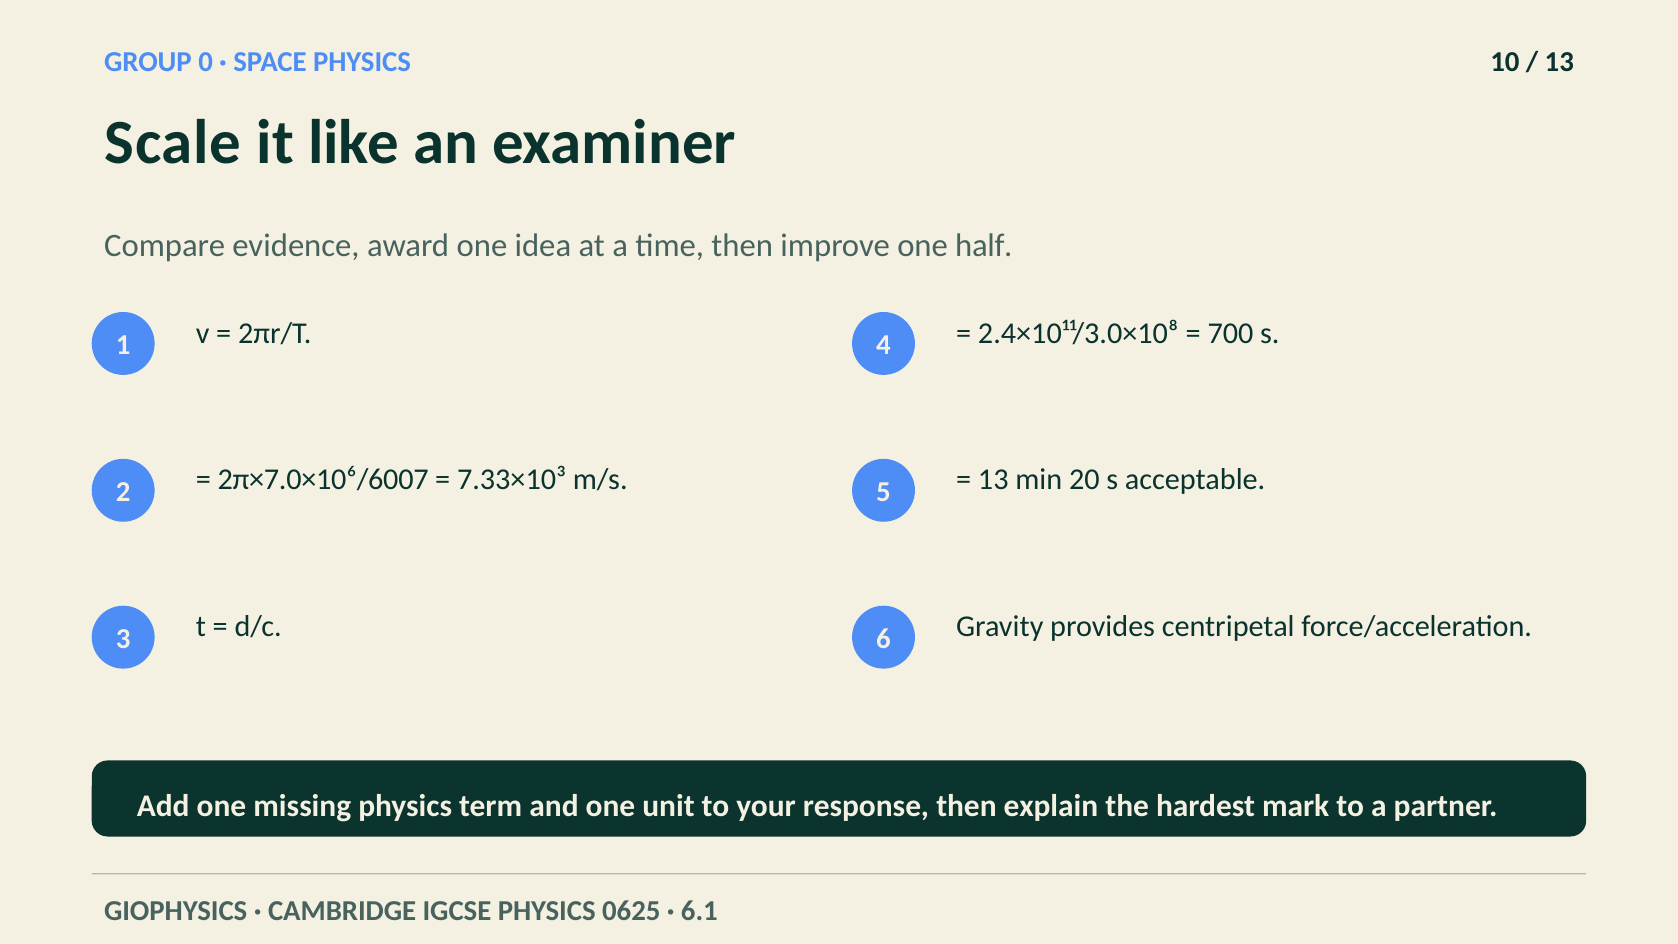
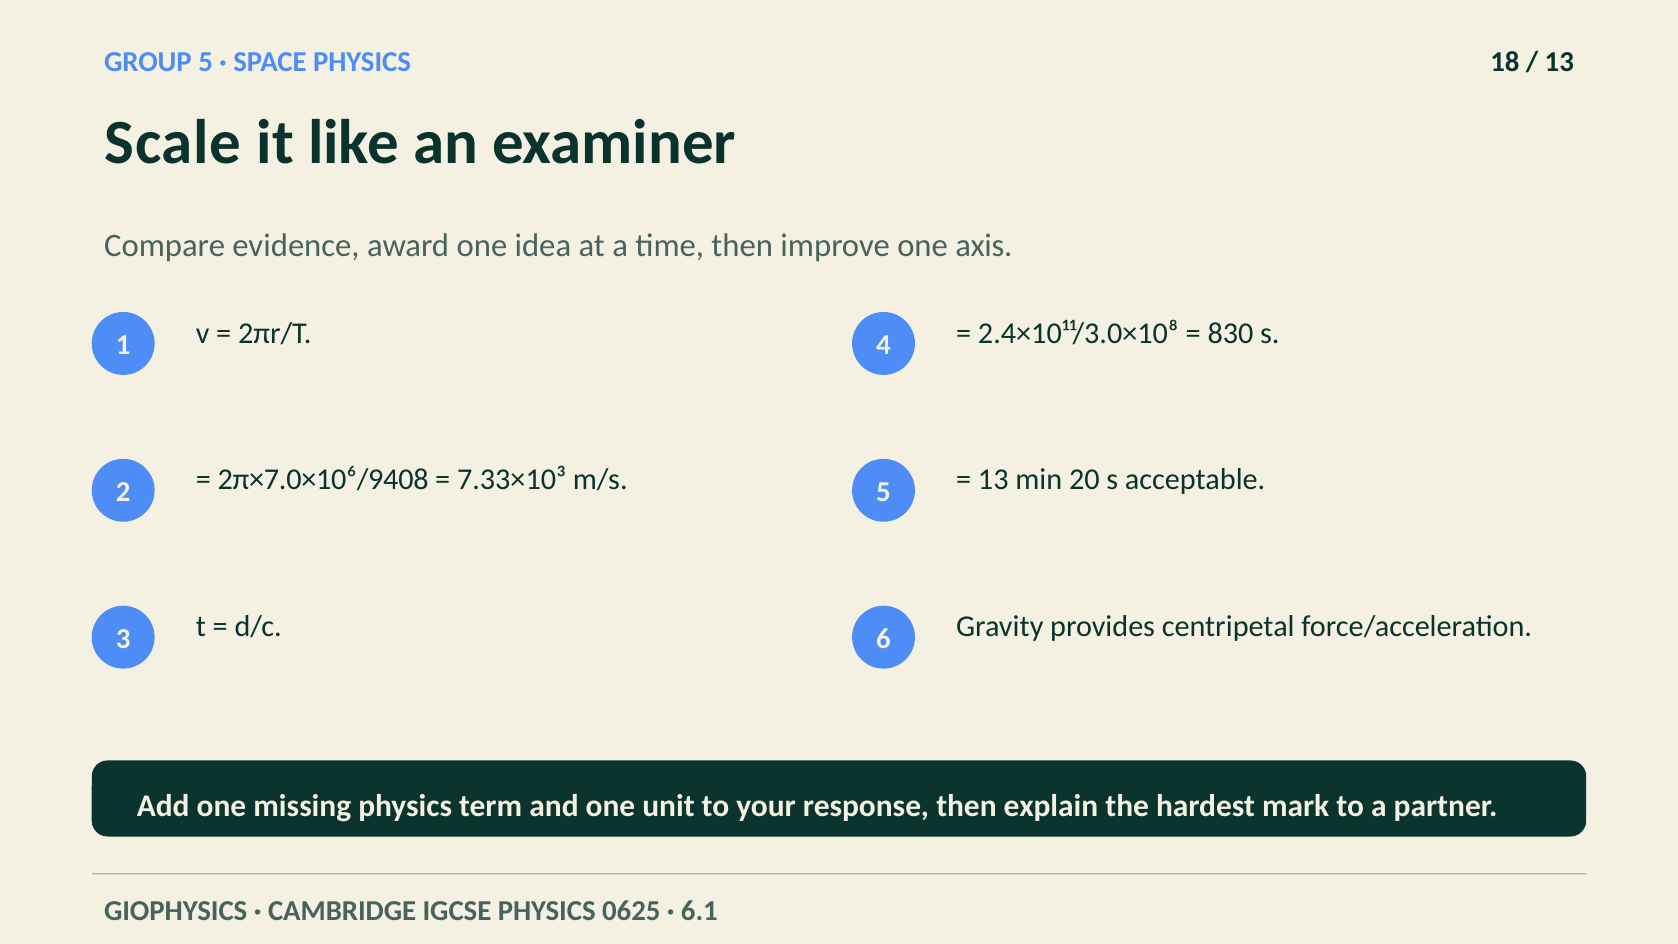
GROUP 0: 0 -> 5 (206, 62)
10: 10 -> 18 (1505, 62)
half: half -> axis (984, 246)
700: 700 -> 830 (1230, 333)
2π×7.0×10⁶/6007: 2π×7.0×10⁶/6007 -> 2π×7.0×10⁶/9408 (323, 480)
